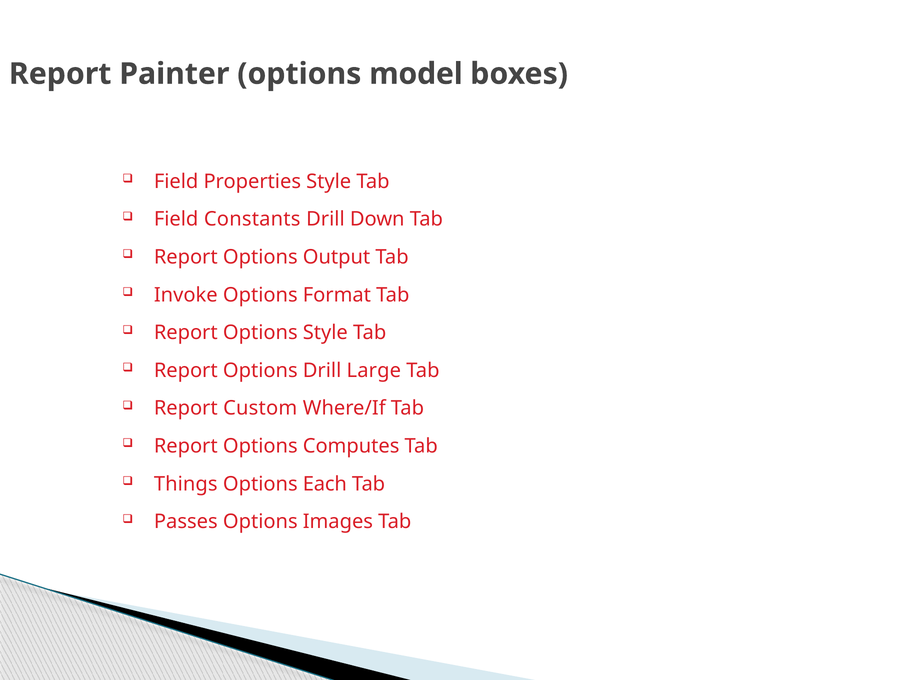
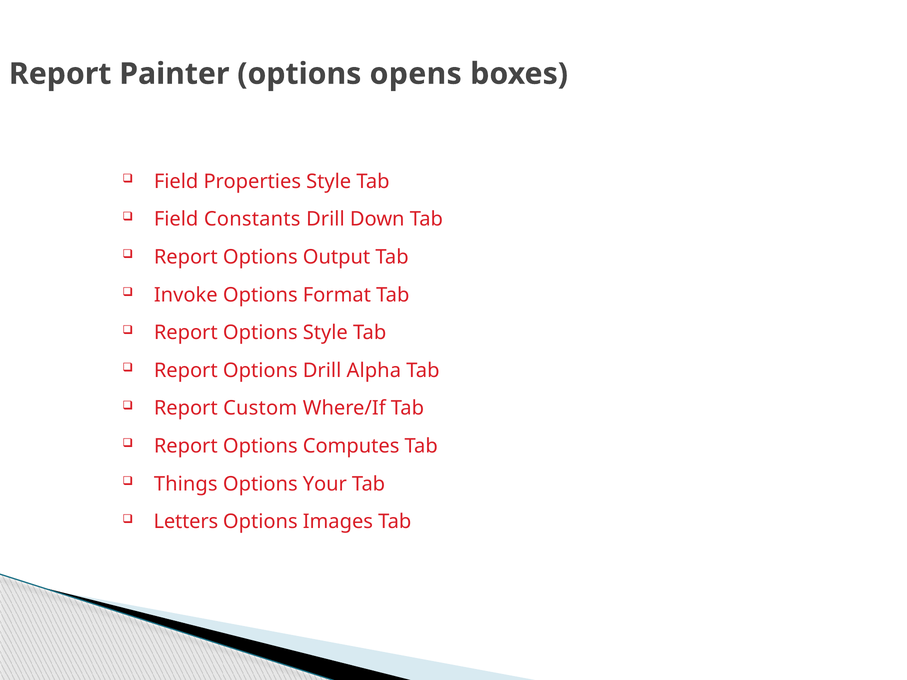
model: model -> opens (416, 74)
Large: Large -> Alpha (374, 371)
Each: Each -> Your (325, 484)
Passes: Passes -> Letters (186, 522)
